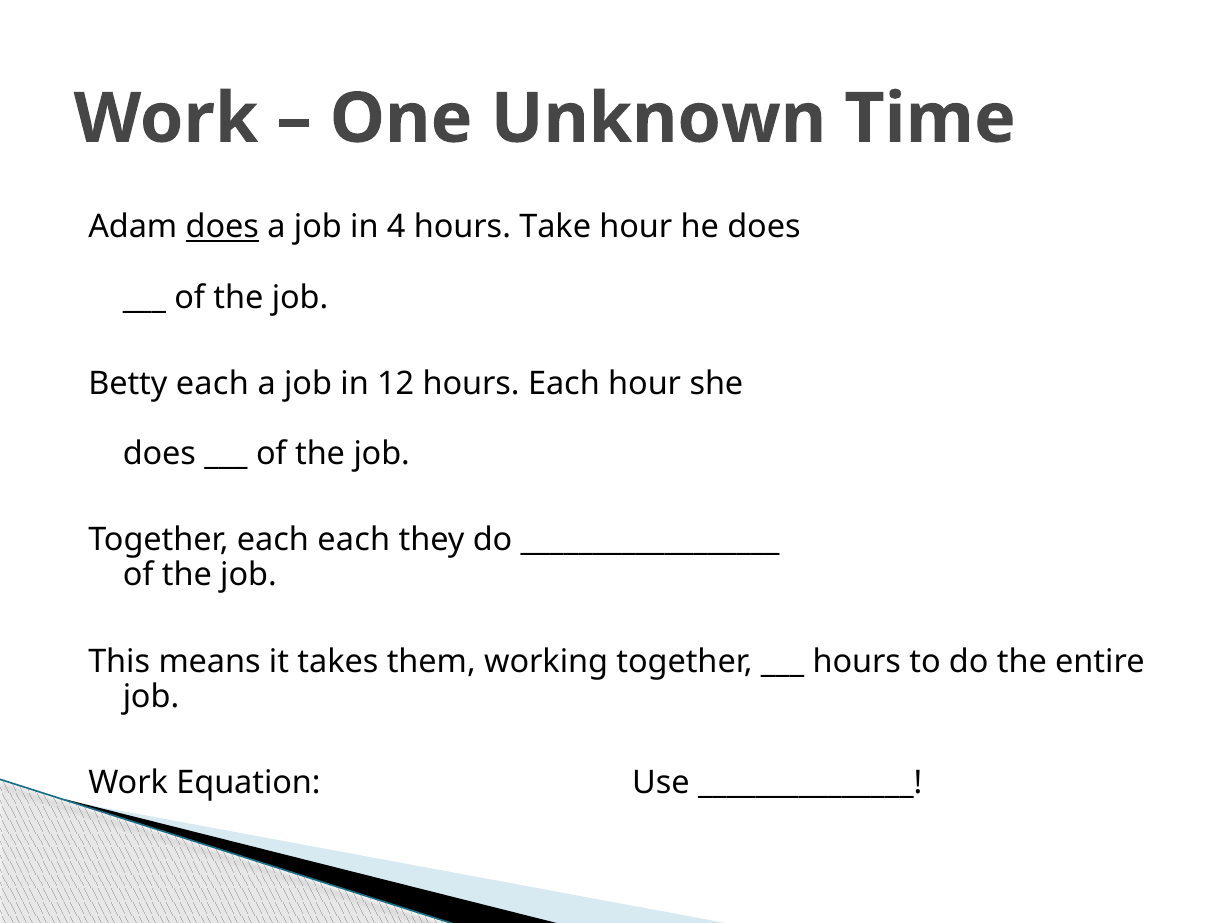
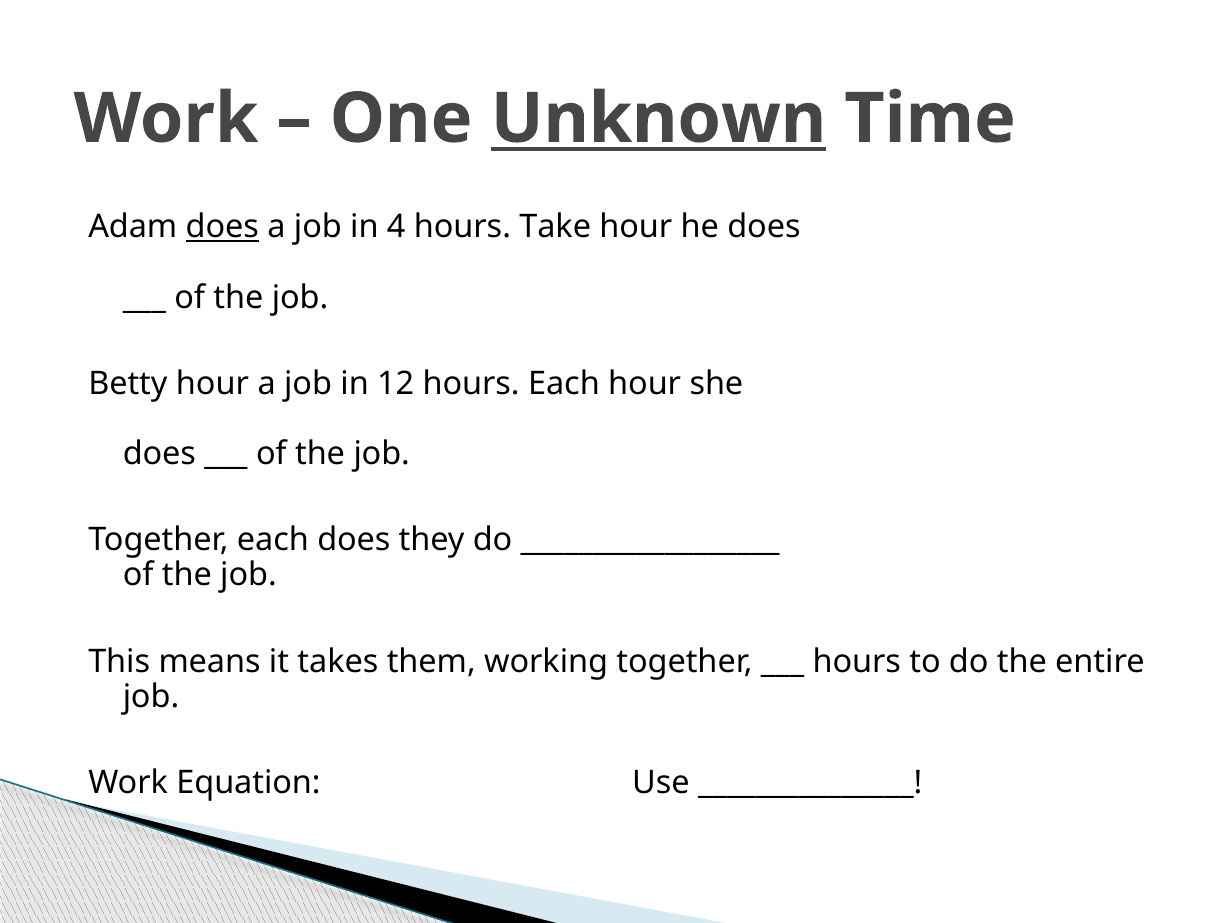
Unknown underline: none -> present (658, 119)
Betty each: each -> hour (213, 383)
each each: each -> does (354, 540)
